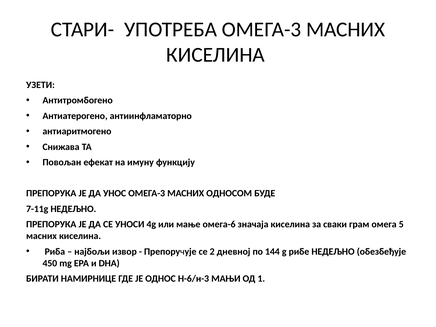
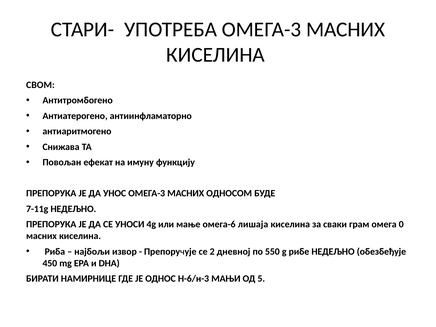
УЗЕТИ: УЗЕТИ -> СВОМ (40, 85)
значаја: значаја -> лишаја (253, 224)
5: 5 -> 0 (401, 224)
144: 144 -> 550 (272, 252)
1: 1 -> 5 (261, 279)
